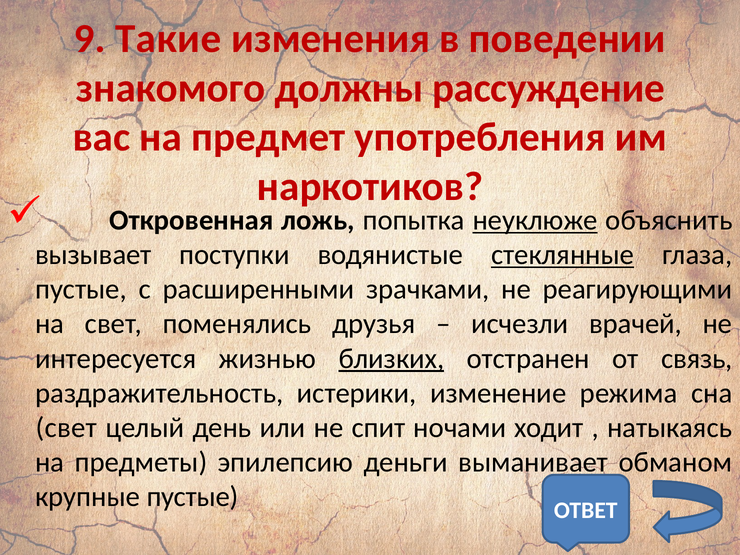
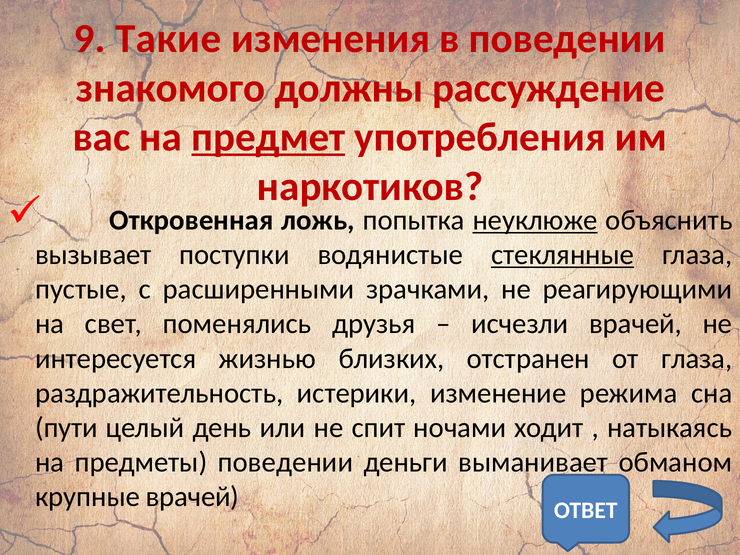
предмет underline: none -> present (268, 137)
близких underline: present -> none (391, 359)
от связь: связь -> глаза (697, 359)
свет: свет -> пути (66, 428)
предметы эпилепсию: эпилепсию -> поведении (285, 462)
крупные пустые: пустые -> врачей (192, 497)
